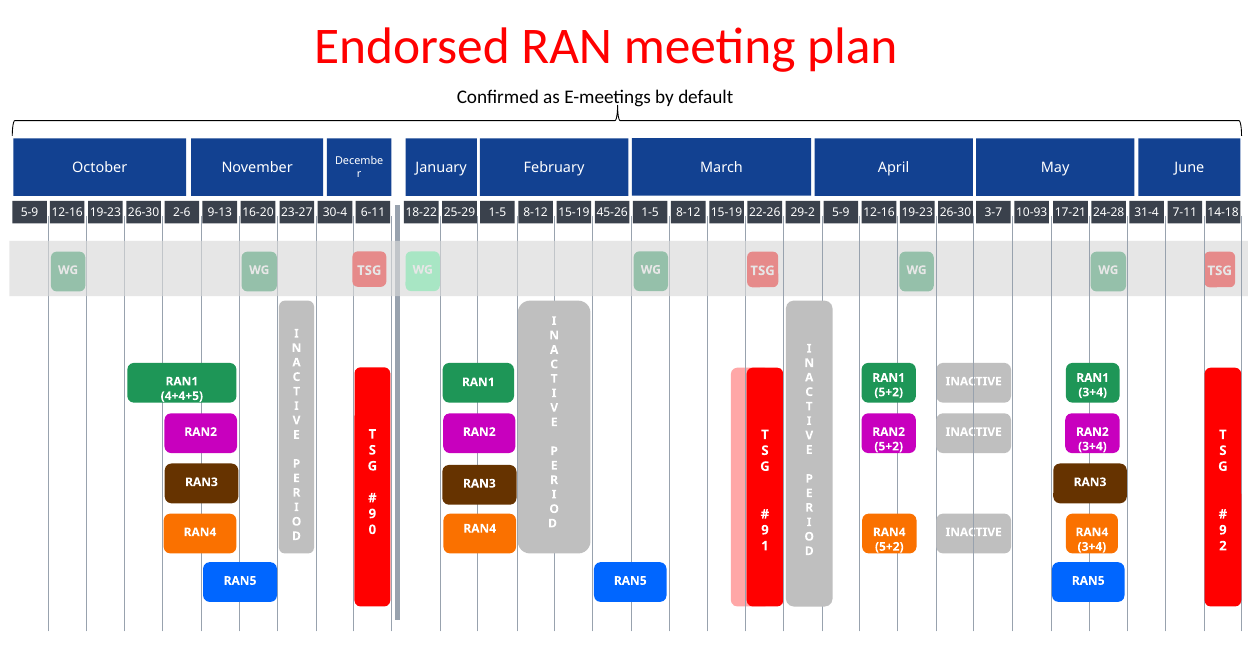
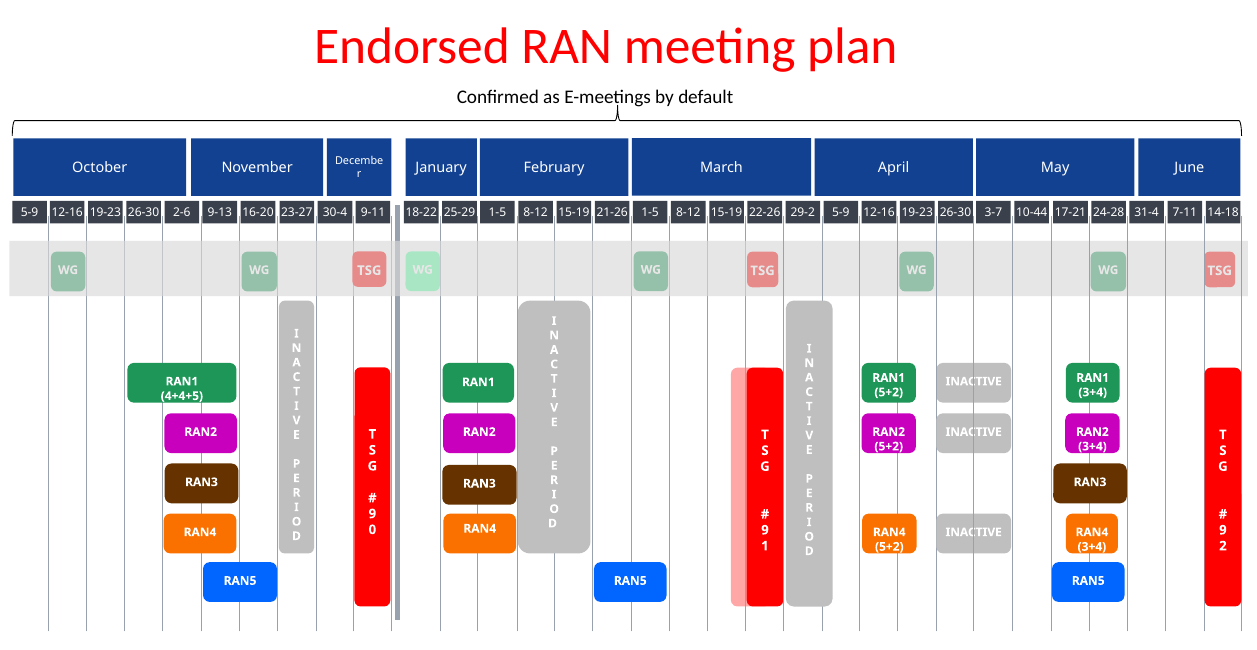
6-11: 6-11 -> 9-11 (373, 213)
45-26: 45-26 -> 21-26 (612, 213)
10-93: 10-93 -> 10-44 (1032, 213)
